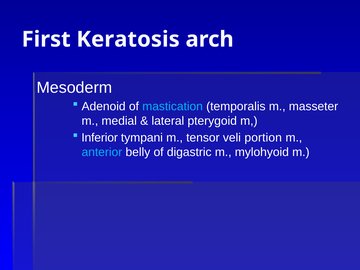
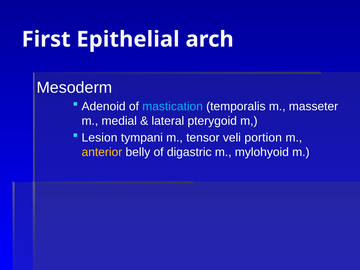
Keratosis: Keratosis -> Epithelial (128, 39)
Inferior: Inferior -> Lesion (100, 138)
anterior colour: light blue -> yellow (102, 152)
